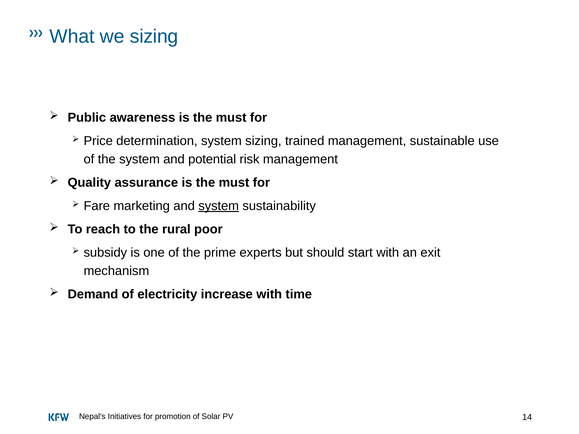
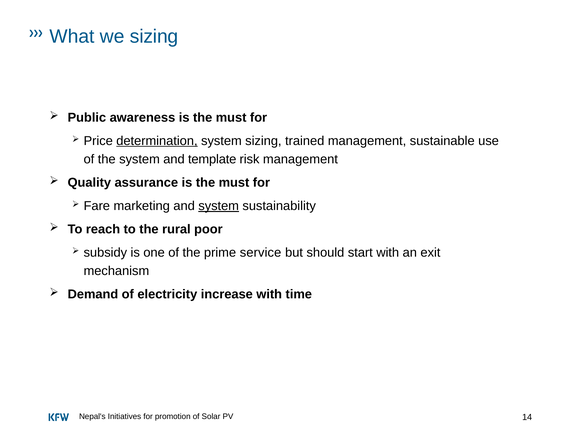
determination underline: none -> present (157, 141)
potential: potential -> template (212, 159)
experts: experts -> service (261, 253)
